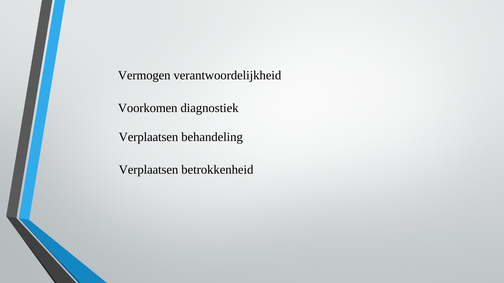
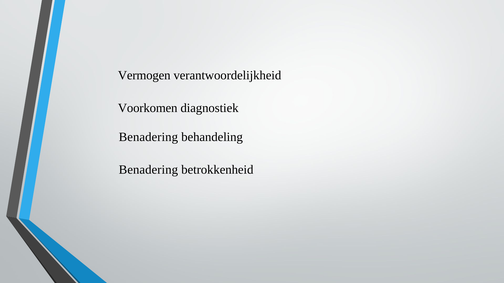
Verplaatsen: Verplaatsen -> Benadering (148, 137)
Verplaatsen: Verplaatsen -> Benadering (148, 170)
